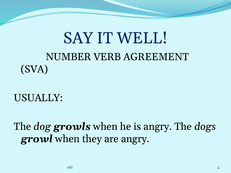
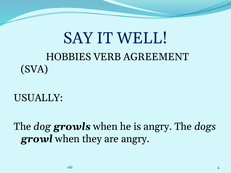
NUMBER: NUMBER -> HOBBIES (69, 57)
